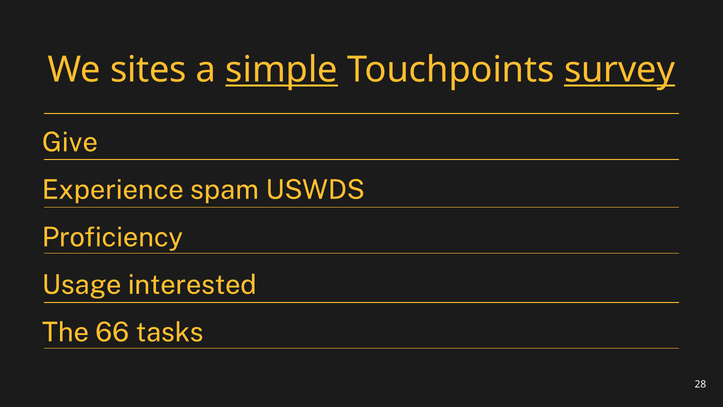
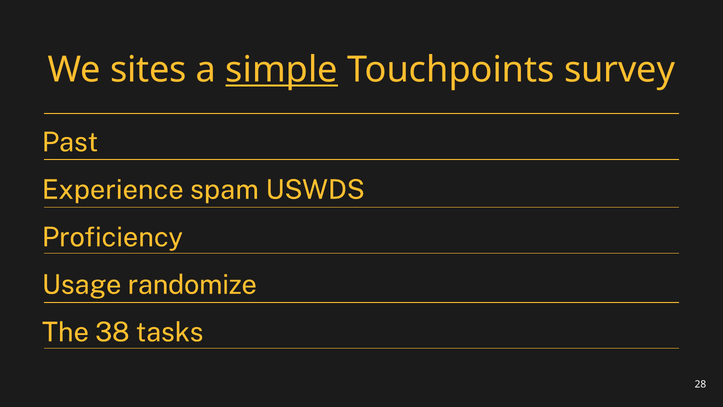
survey underline: present -> none (620, 70)
Give: Give -> Past (70, 142)
interested: interested -> randomize (192, 285)
66: 66 -> 38 (112, 332)
